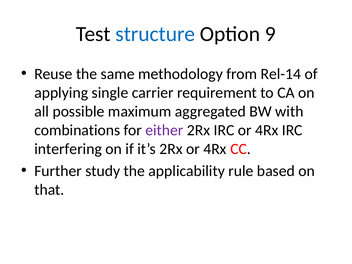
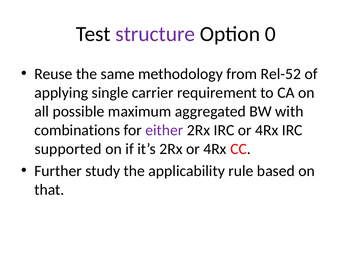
structure colour: blue -> purple (155, 34)
9: 9 -> 0 (270, 34)
Rel-14: Rel-14 -> Rel-52 (281, 74)
interfering: interfering -> supported (68, 149)
